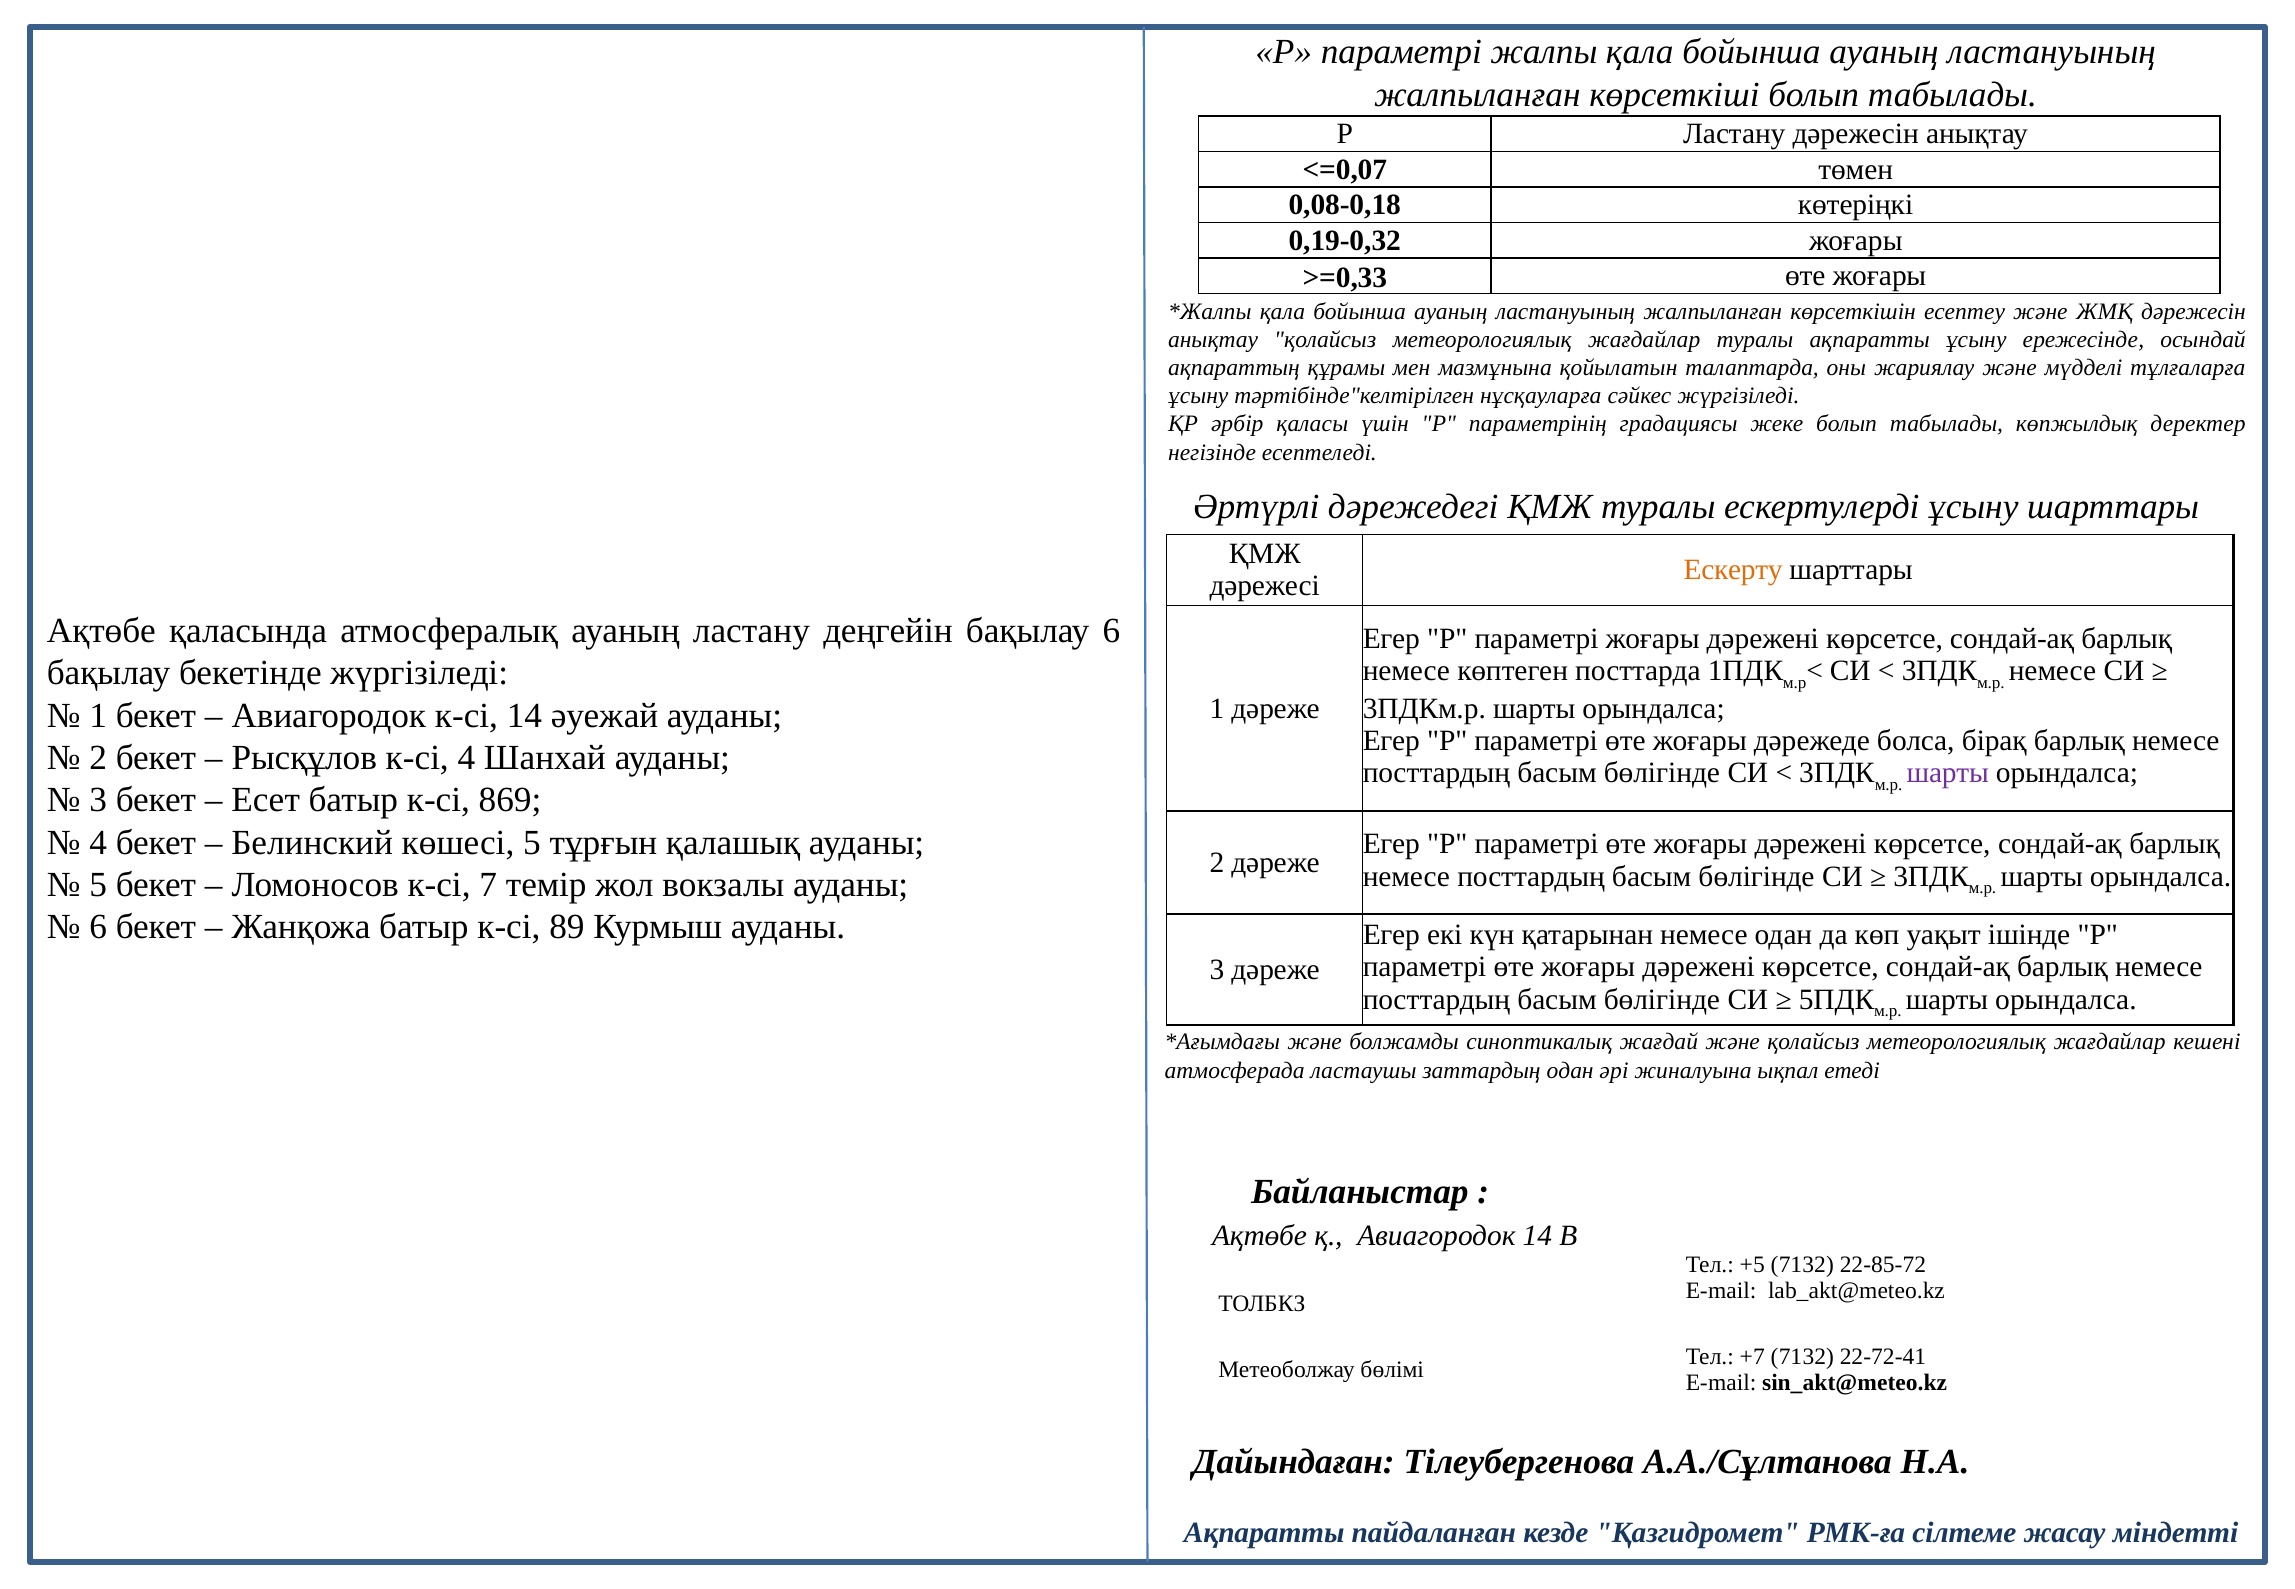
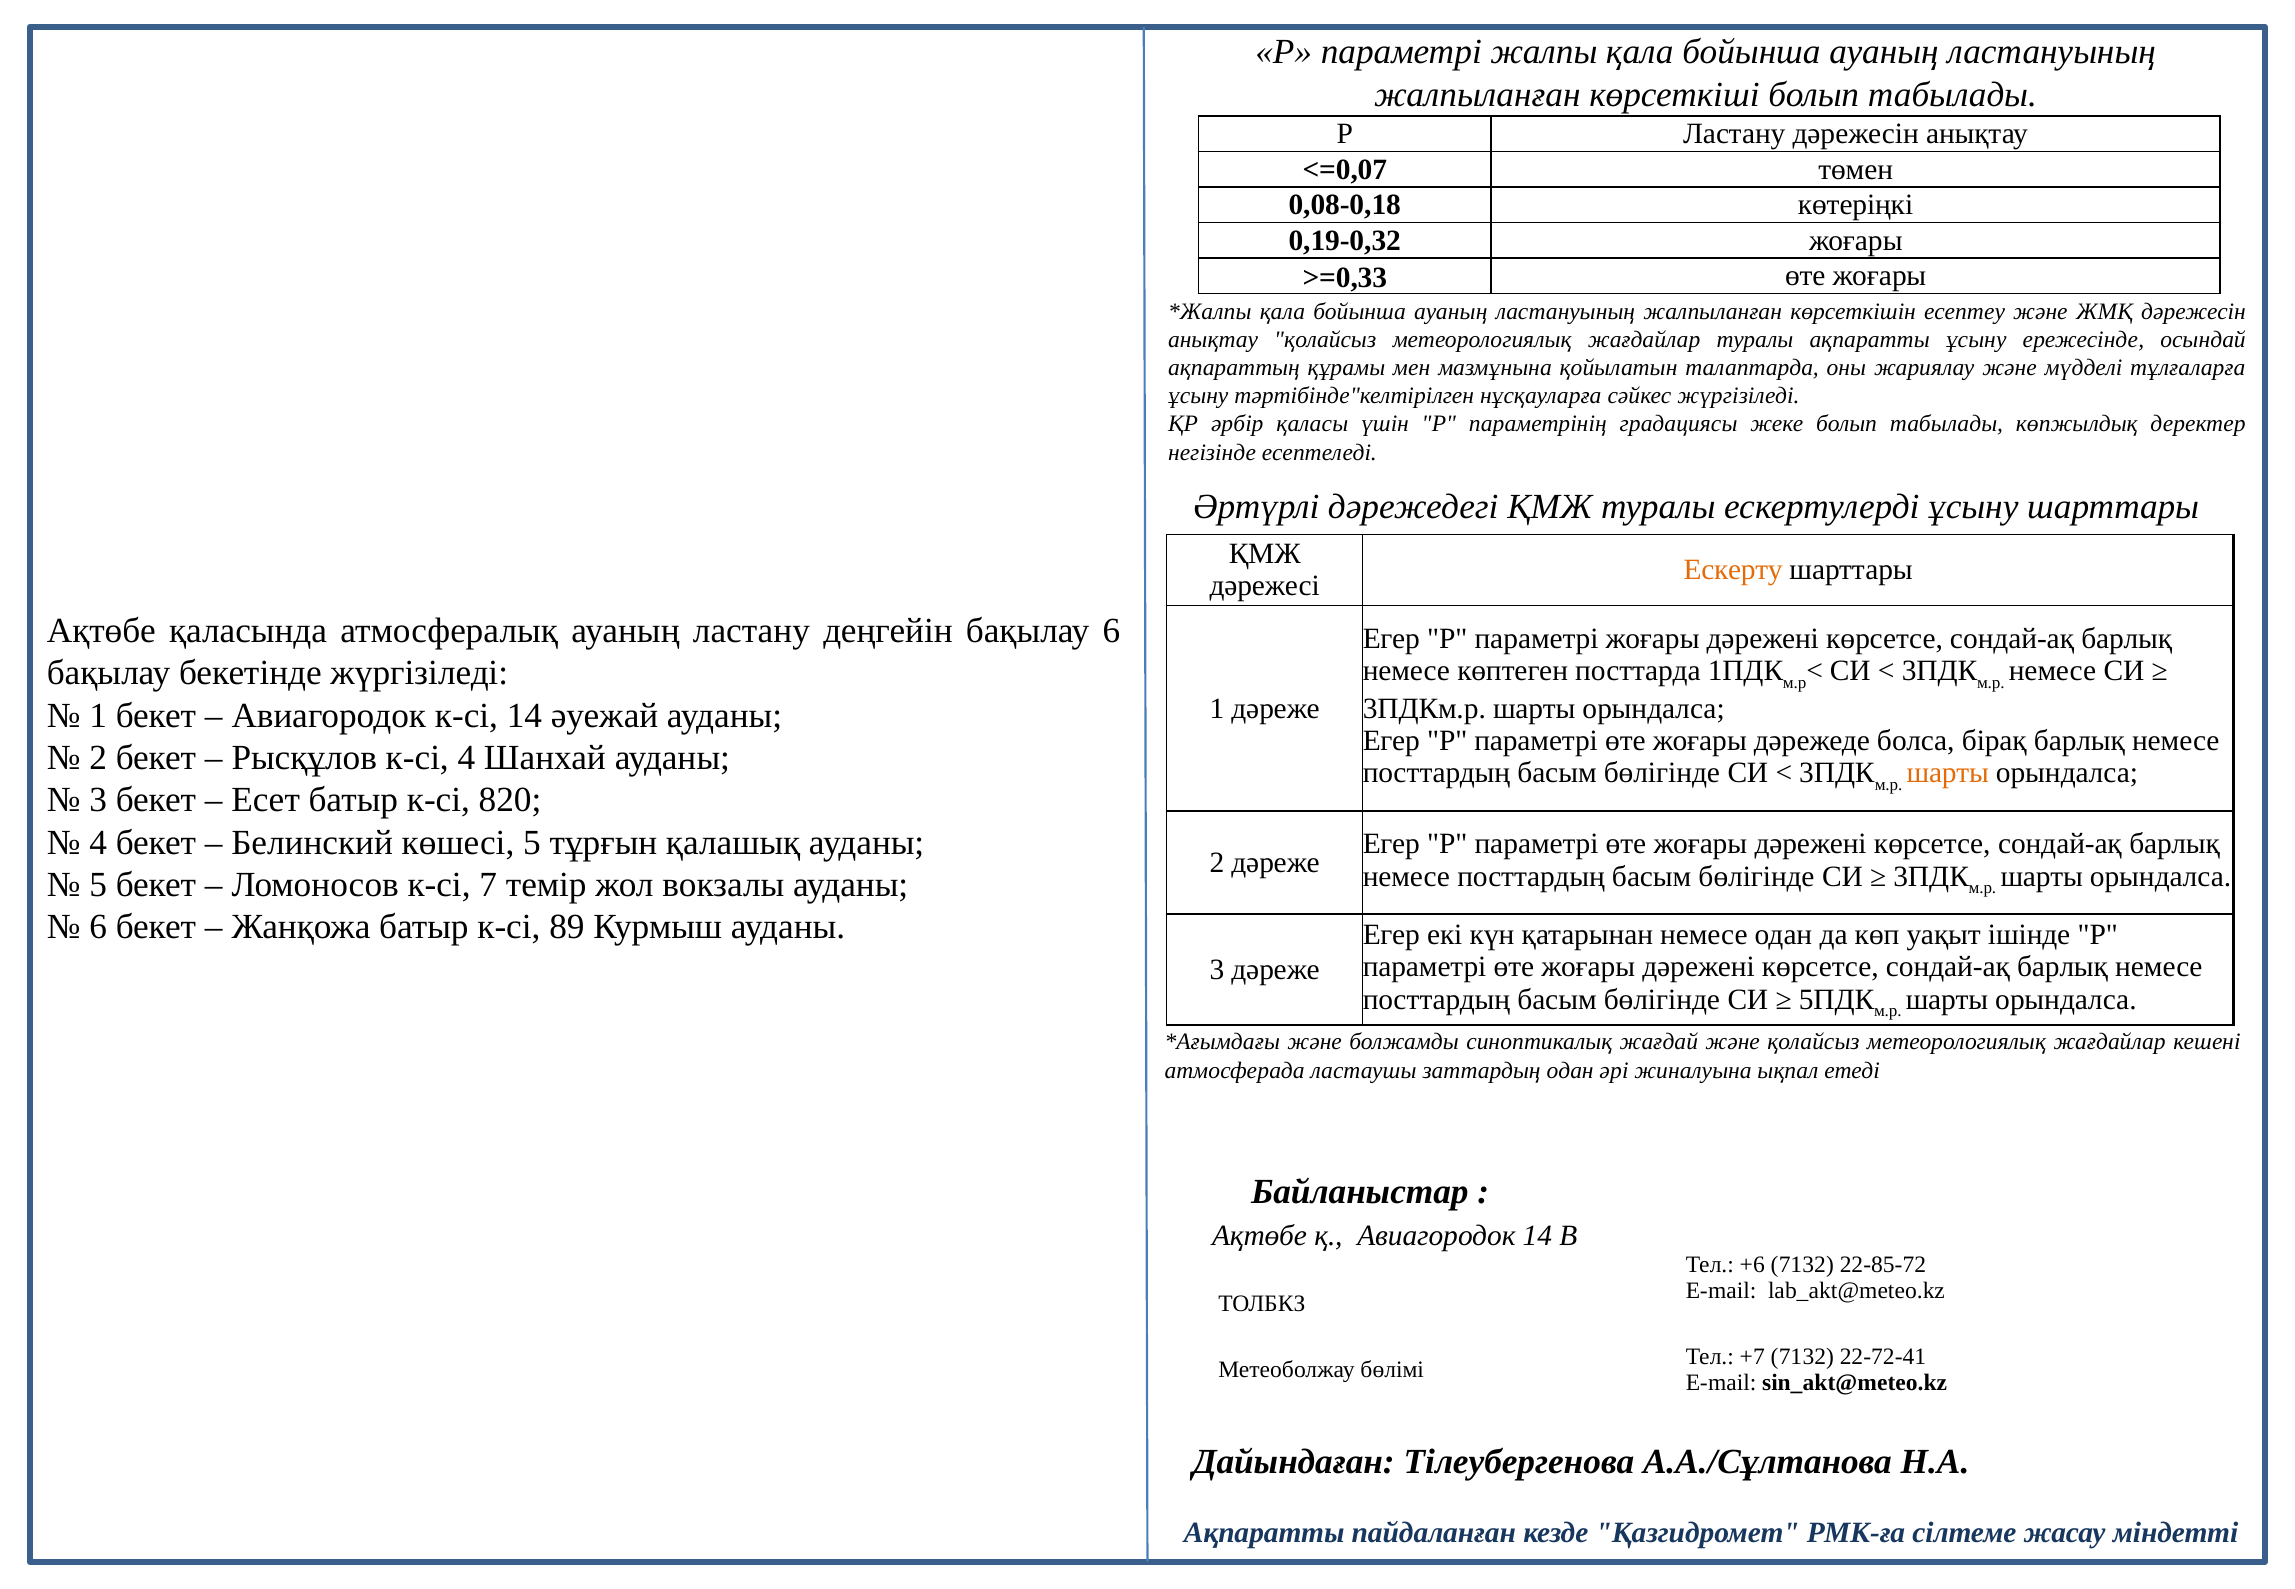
шарты colour: purple -> orange (1948, 773)
869: 869 -> 820 (510, 800)
+5: +5 -> +6 (1752, 1265)
